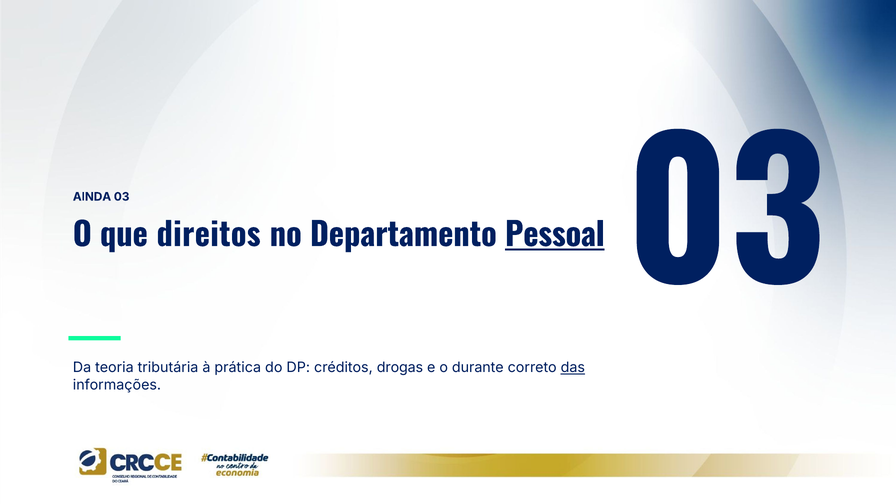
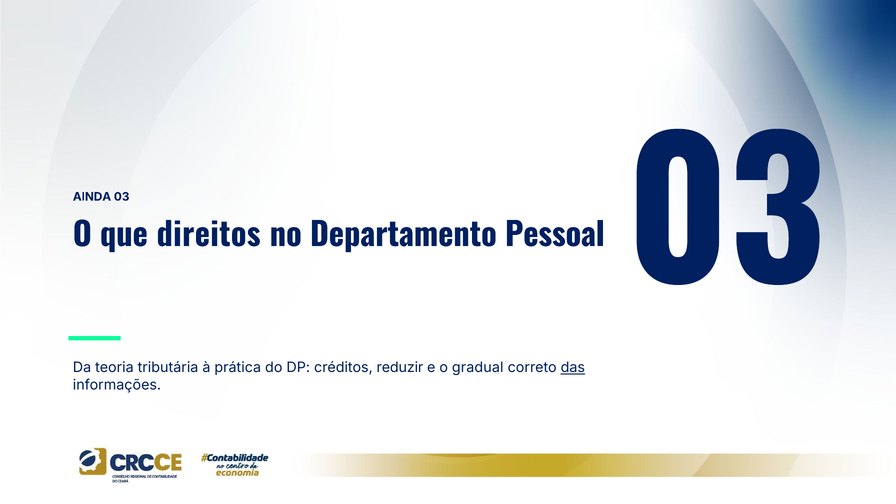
Pessoal underline: present -> none (555, 235)
drogas: drogas -> reduzir (400, 368)
durante: durante -> gradual (478, 368)
